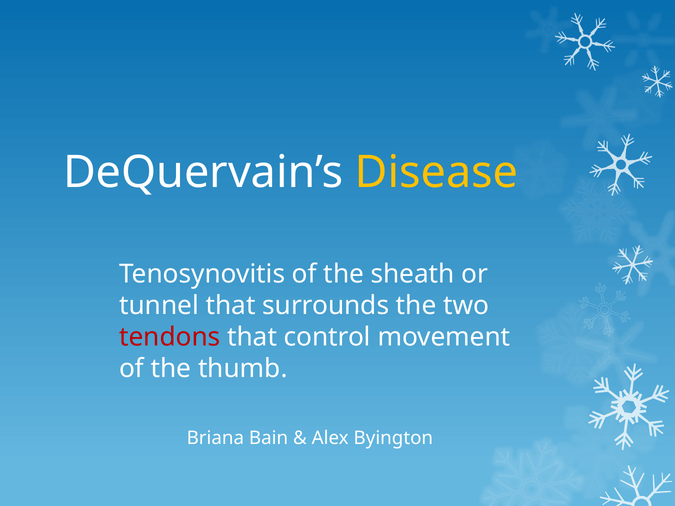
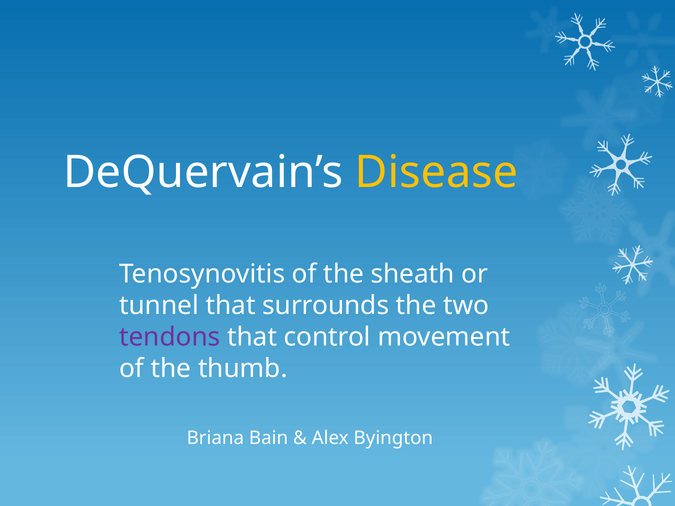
tendons colour: red -> purple (170, 337)
